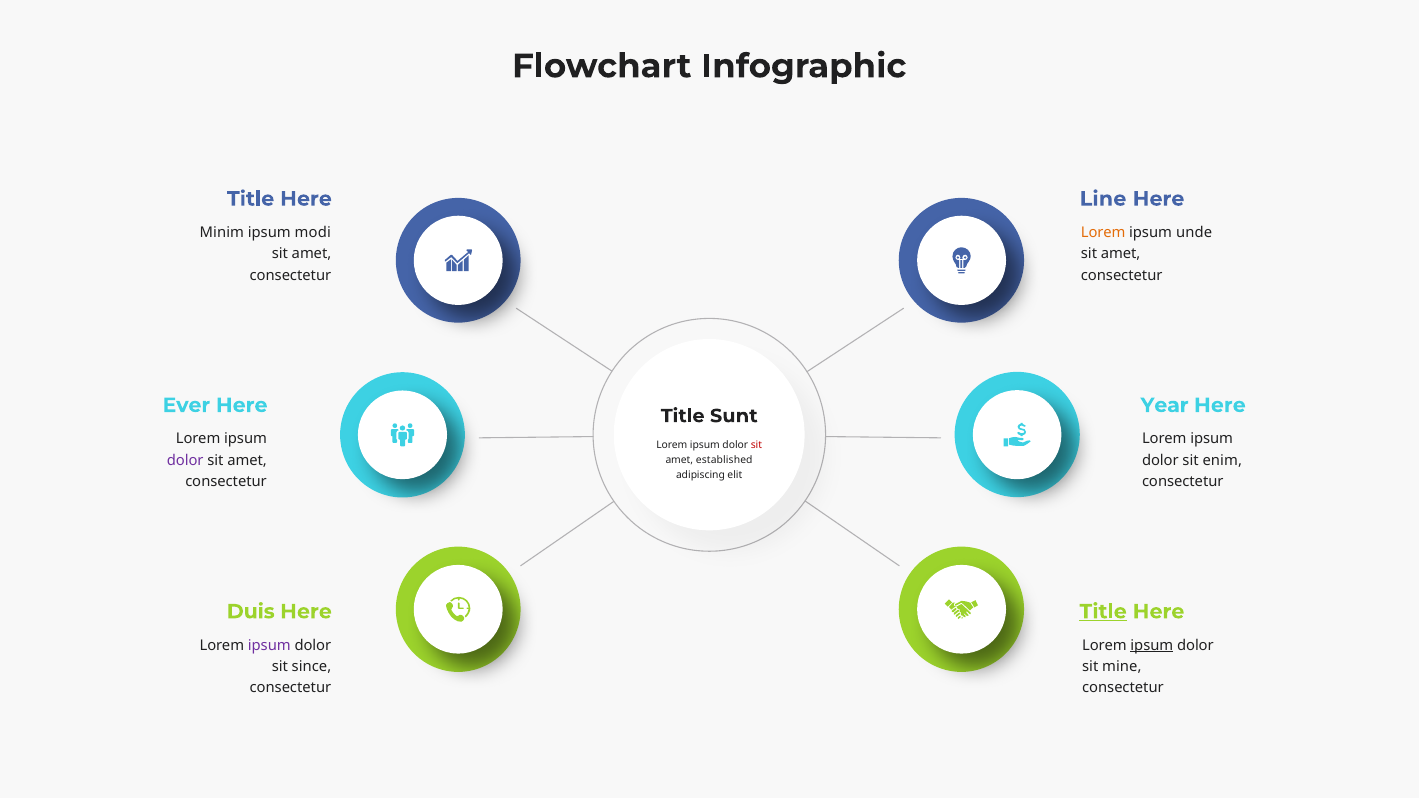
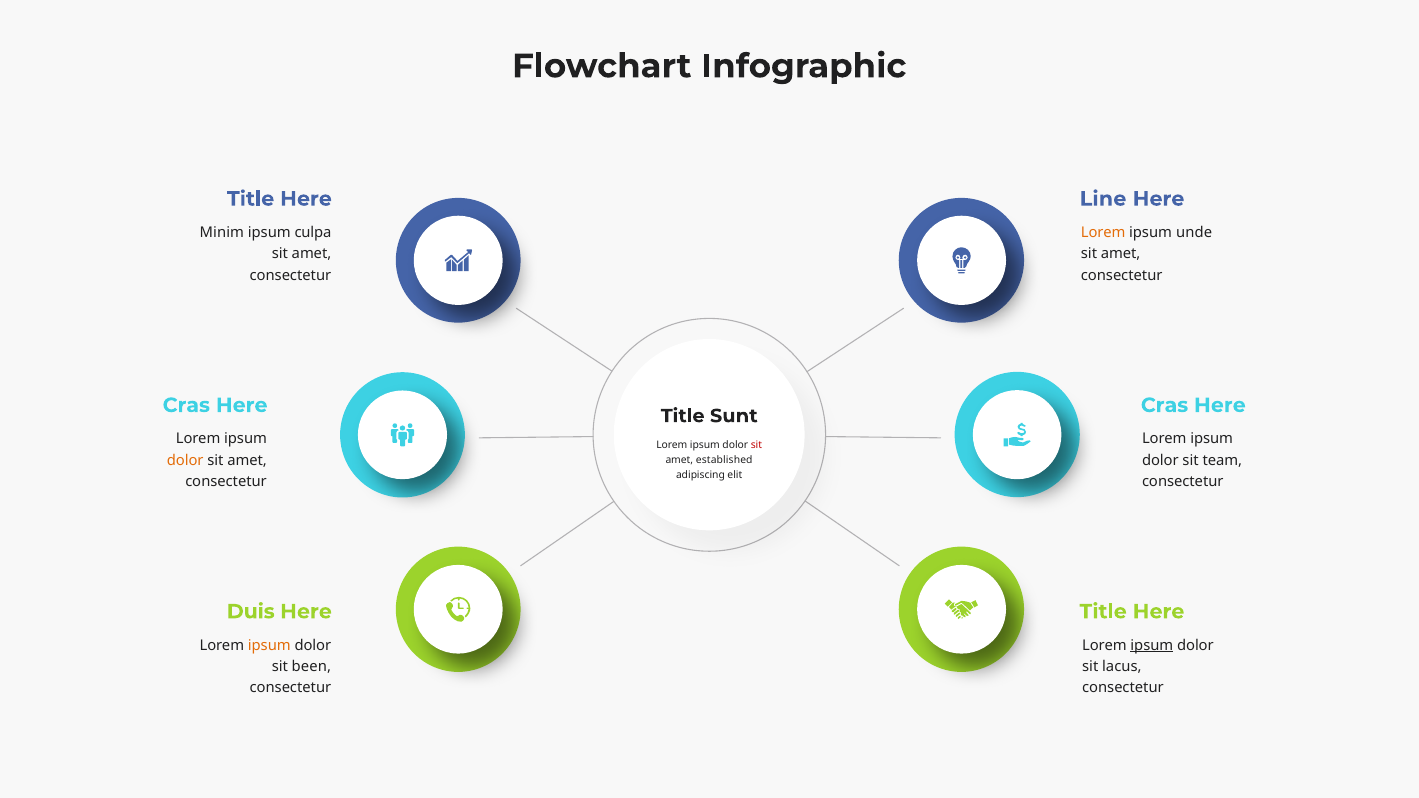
modi: modi -> culpa (313, 233)
Ever: Ever -> Cras (186, 405)
Year: Year -> Cras (1165, 405)
dolor colour: purple -> orange (185, 460)
enim: enim -> team (1222, 460)
Title underline: present -> none (1103, 612)
ipsum colour: purple -> orange (269, 645)
since: since -> been (311, 667)
mine: mine -> lacus (1122, 667)
